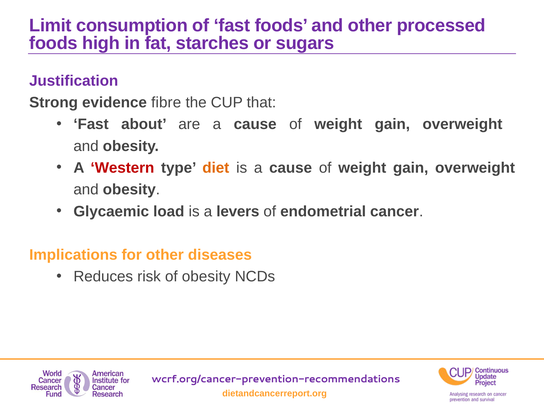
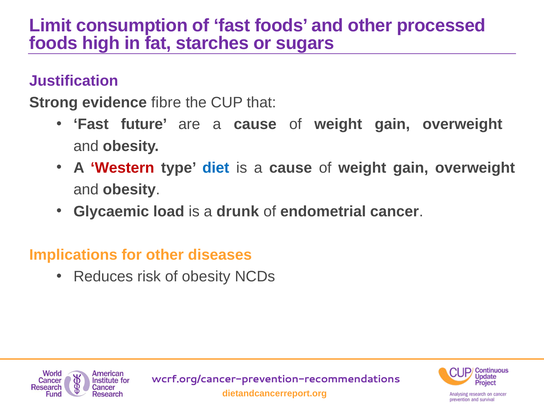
about: about -> future (144, 124)
diet colour: orange -> blue (216, 168)
levers: levers -> drunk (238, 211)
